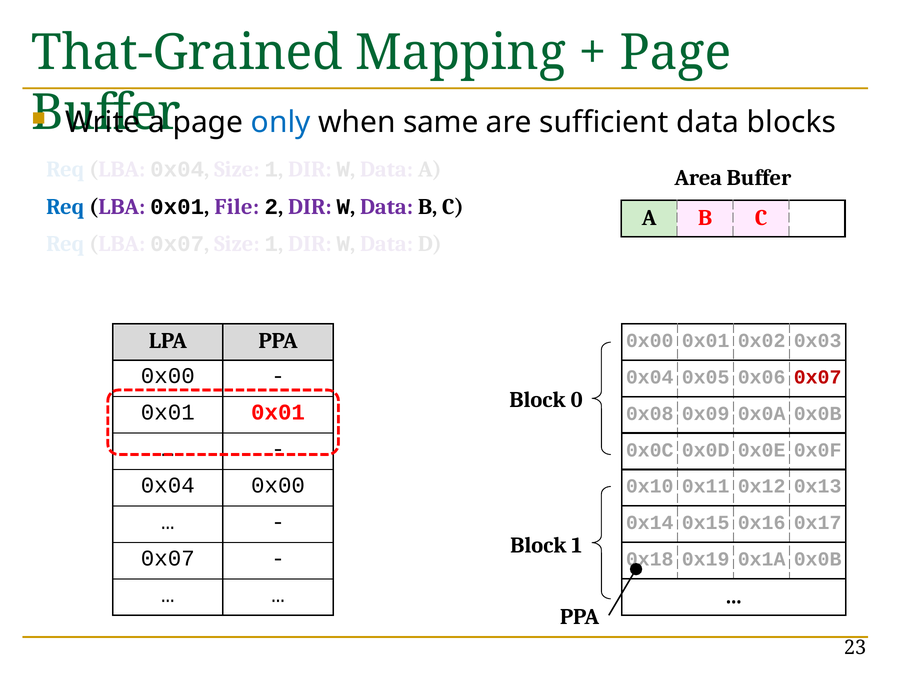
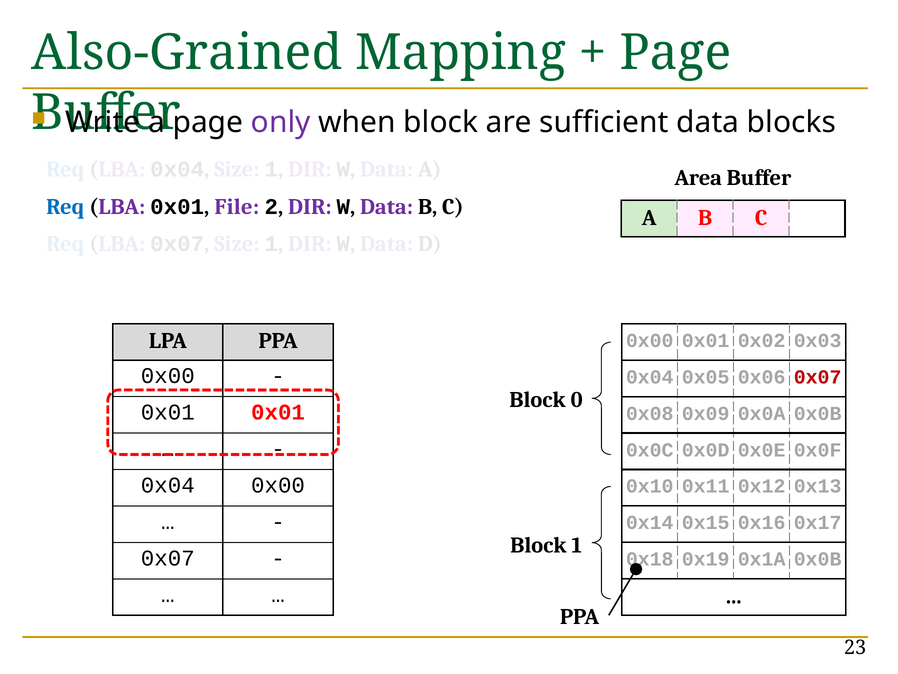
That-Grained: That-Grained -> Also-Grained (187, 53)
only colour: blue -> purple (281, 123)
when same: same -> block (441, 123)
